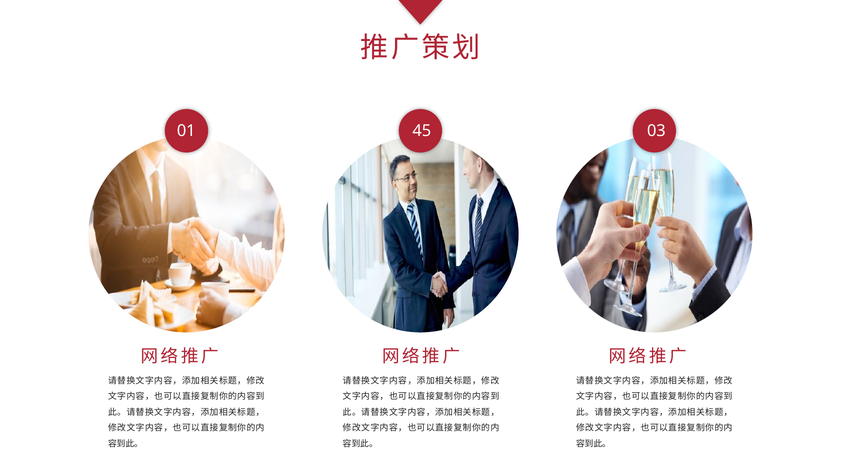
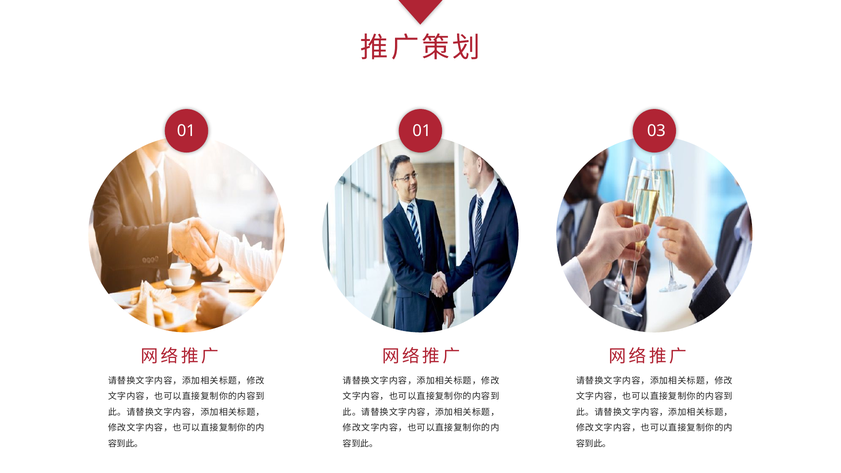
01 45: 45 -> 01 (422, 131)
